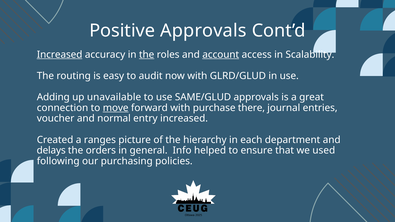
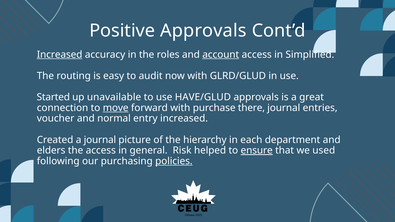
the underline: present -> none (147, 55)
Scalability: Scalability -> Simplified (310, 55)
Adding: Adding -> Started (53, 97)
SAME/GLUD: SAME/GLUD -> HAVE/GLUD (203, 97)
a ranges: ranges -> journal (100, 140)
delays: delays -> elders (51, 151)
the orders: orders -> access (101, 151)
Info: Info -> Risk (182, 151)
ensure underline: none -> present (257, 151)
policies underline: none -> present (174, 161)
